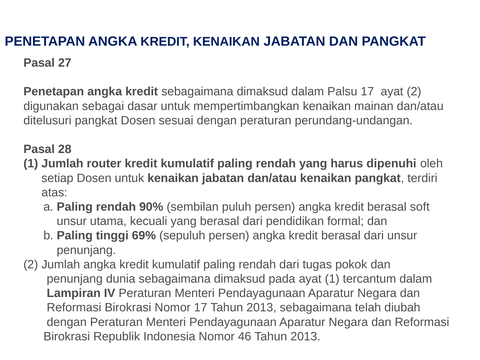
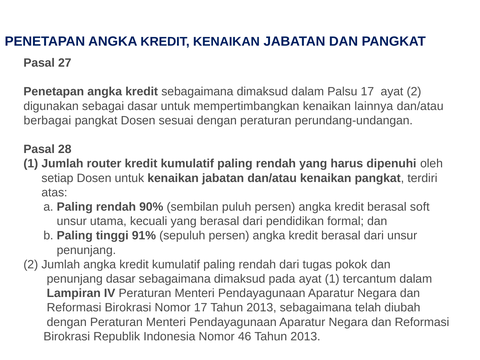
mainan: mainan -> lainnya (374, 106)
ditelusuri: ditelusuri -> berbagai (47, 120)
69%: 69% -> 91% (144, 236)
penunjang dunia: dunia -> dasar (121, 279)
